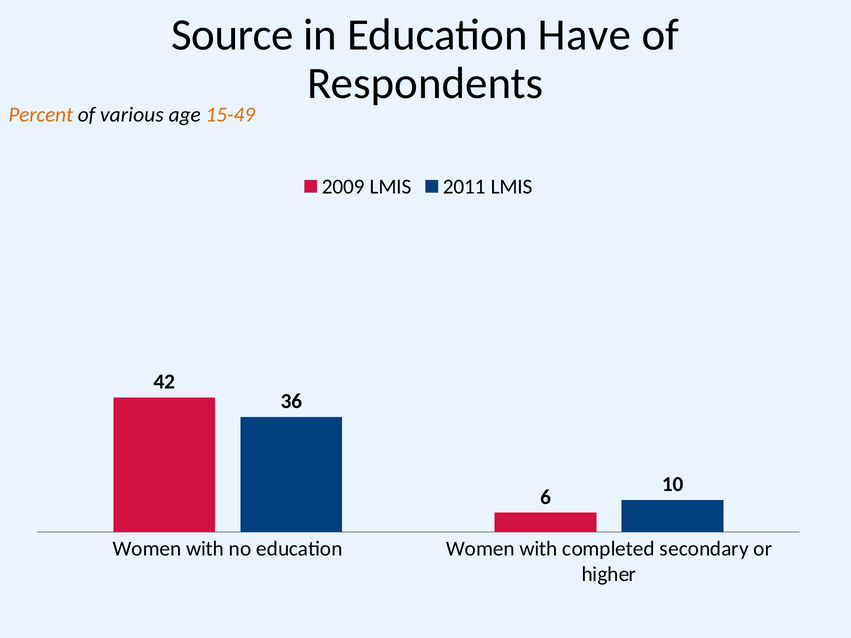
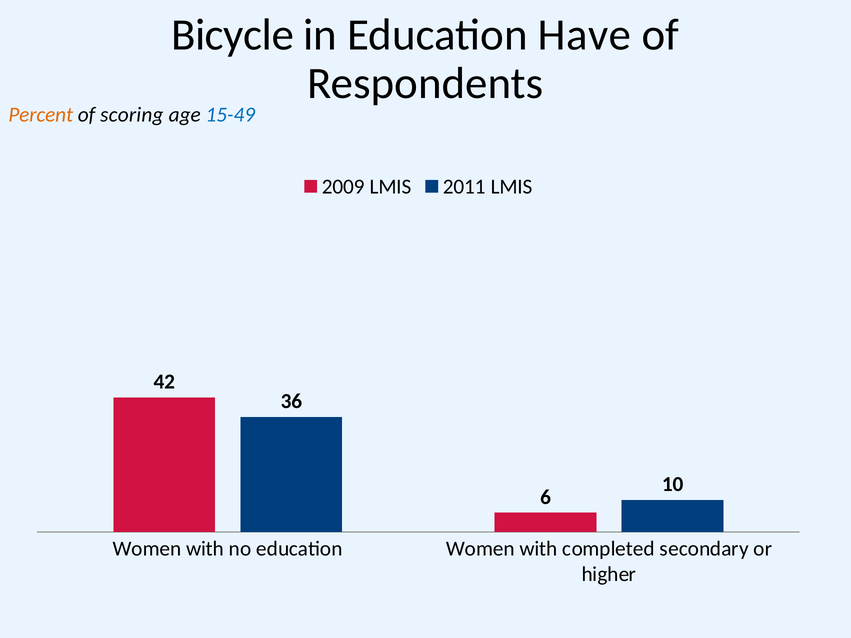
Source: Source -> Bicycle (233, 35)
various: various -> scoring (132, 115)
15-49 colour: orange -> blue (230, 115)
